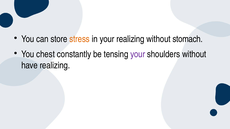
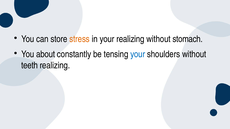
chest: chest -> about (46, 54)
your colour: purple -> blue (138, 54)
have: have -> teeth (29, 66)
